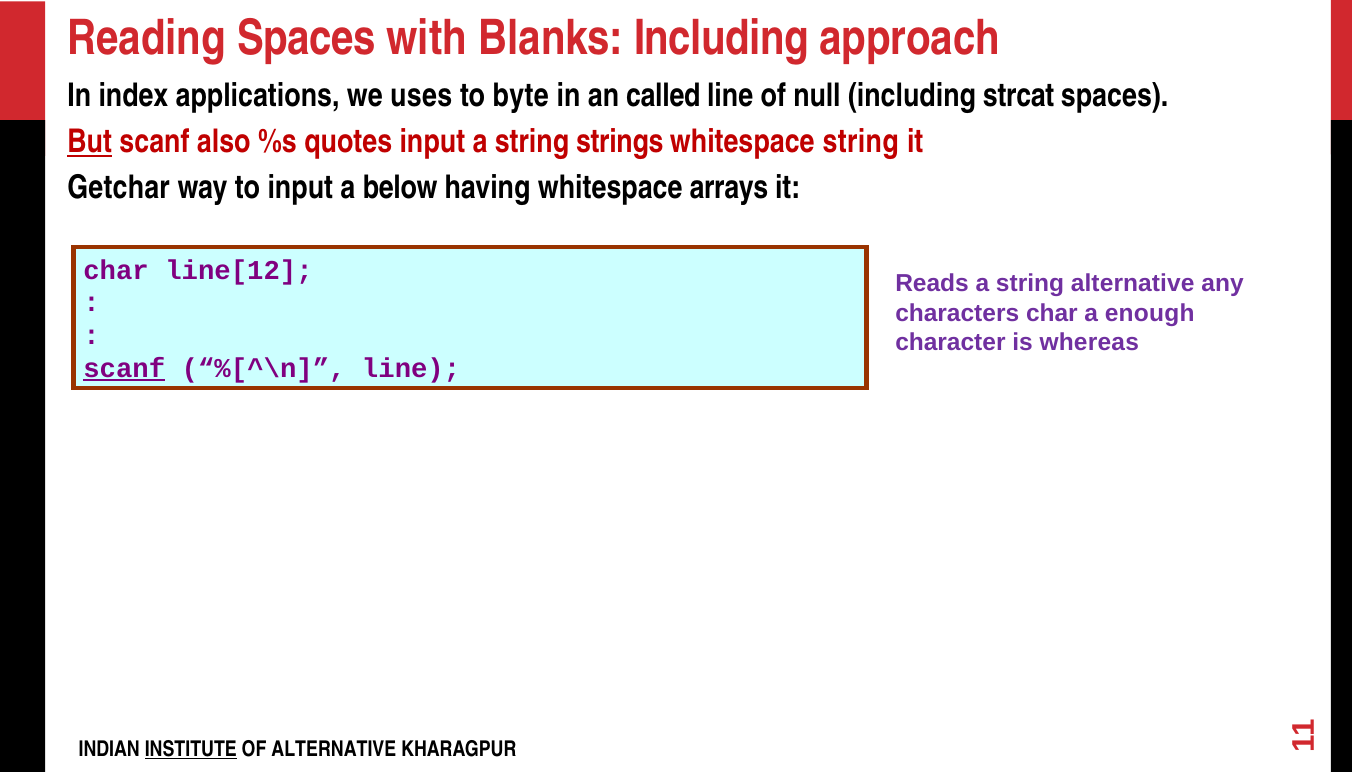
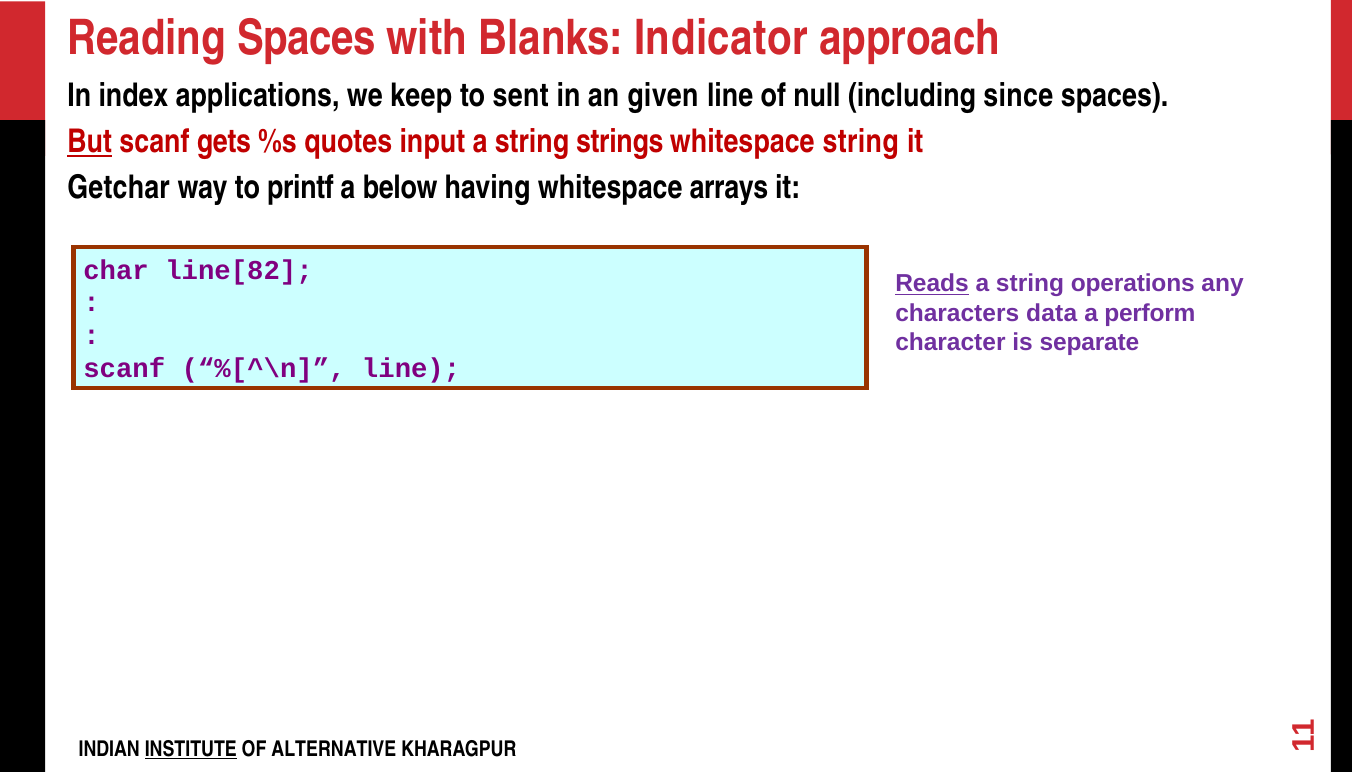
Blanks Including: Including -> Indicator (721, 38)
uses: uses -> keep (421, 96)
byte: byte -> sent (521, 96)
called: called -> given (663, 96)
strcat: strcat -> since (1018, 96)
also: also -> gets (224, 142)
to input: input -> printf (300, 188)
line[12: line[12 -> line[82 (239, 270)
Reads underline: none -> present (932, 284)
string alternative: alternative -> operations (1133, 284)
characters char: char -> data (1052, 313)
enough: enough -> perform (1150, 313)
whereas: whereas -> separate (1089, 343)
scanf underline: present -> none (124, 369)
